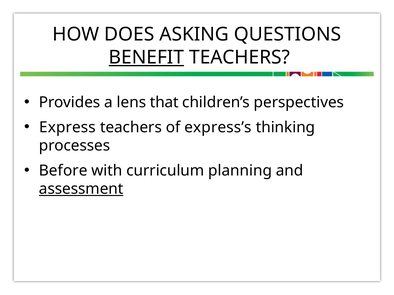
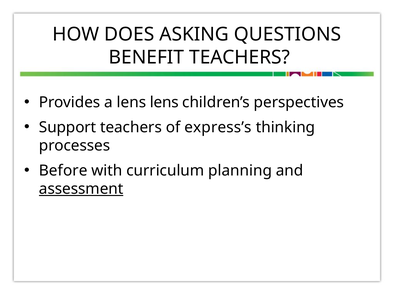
BENEFIT underline: present -> none (146, 57)
lens that: that -> lens (164, 103)
Express: Express -> Support (68, 127)
